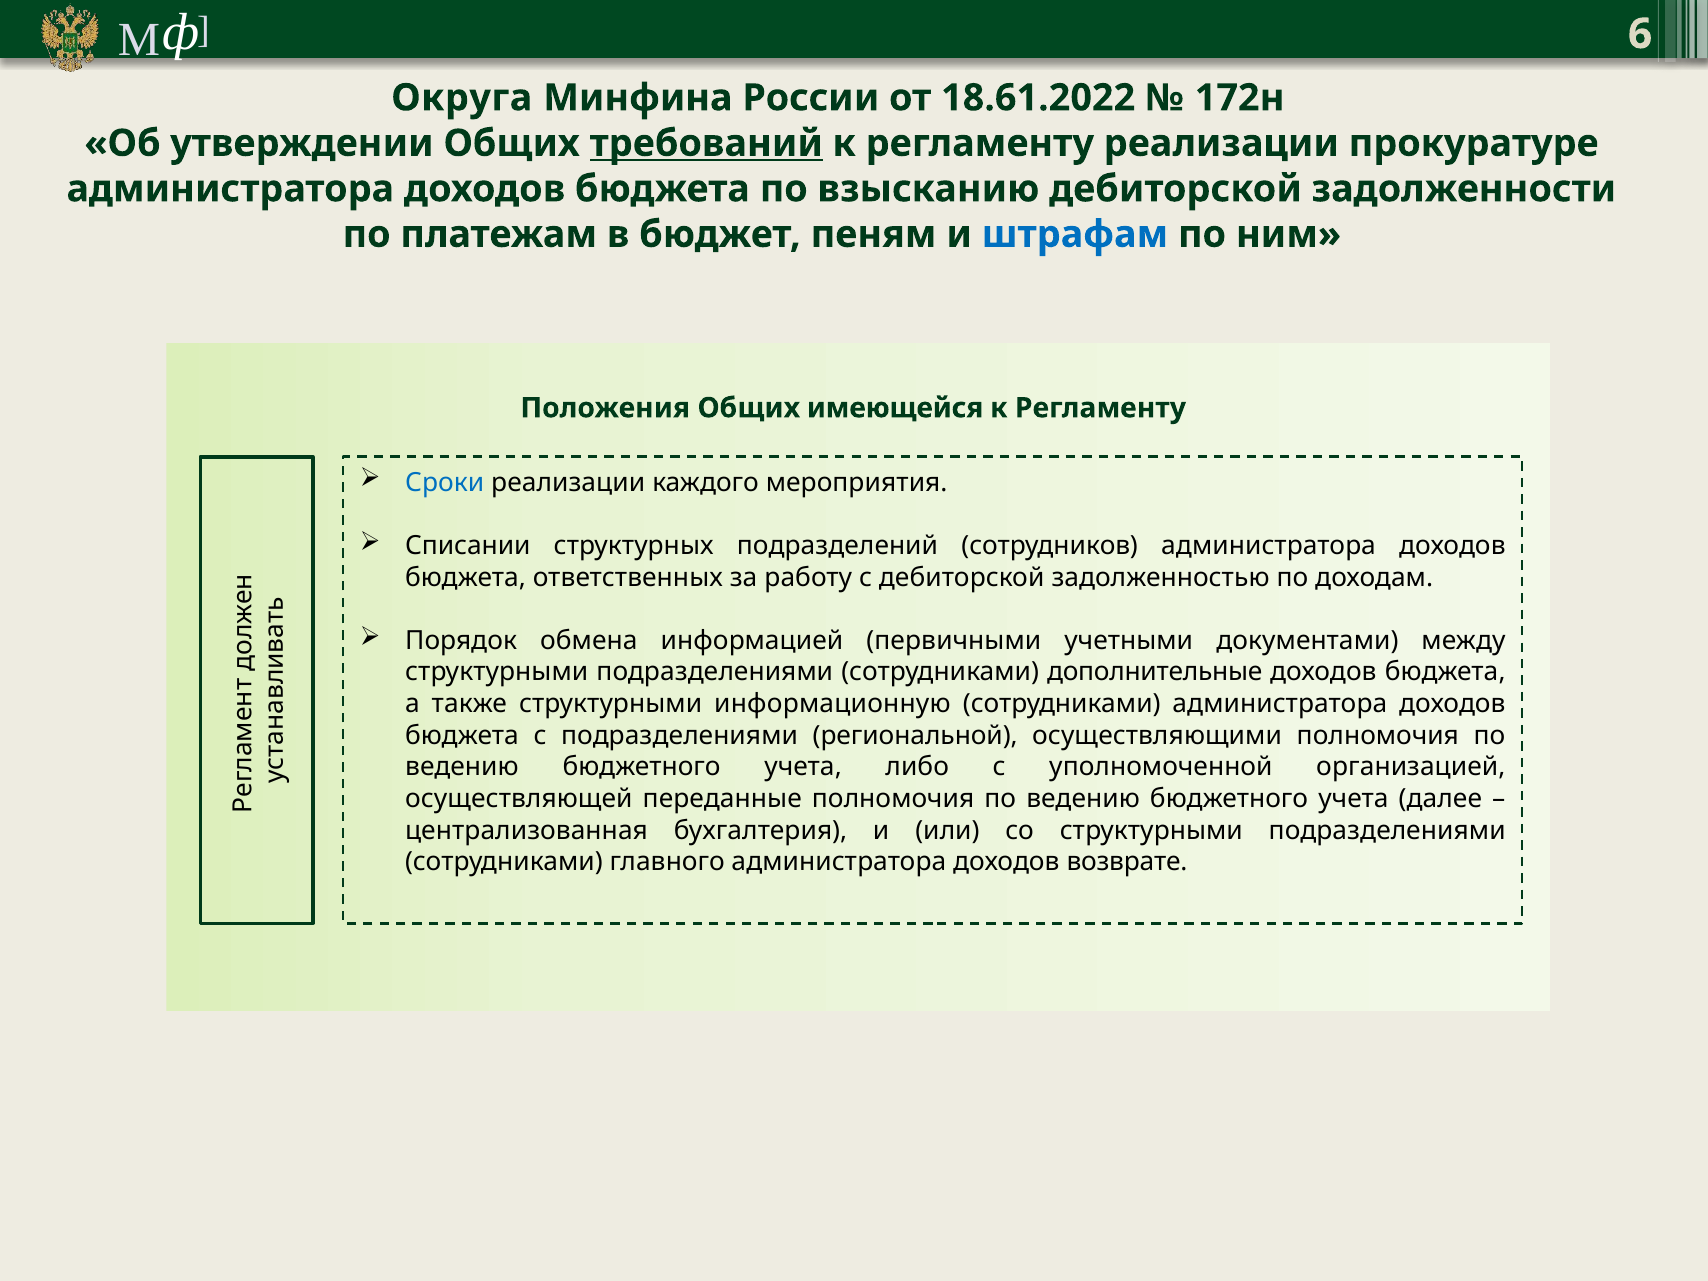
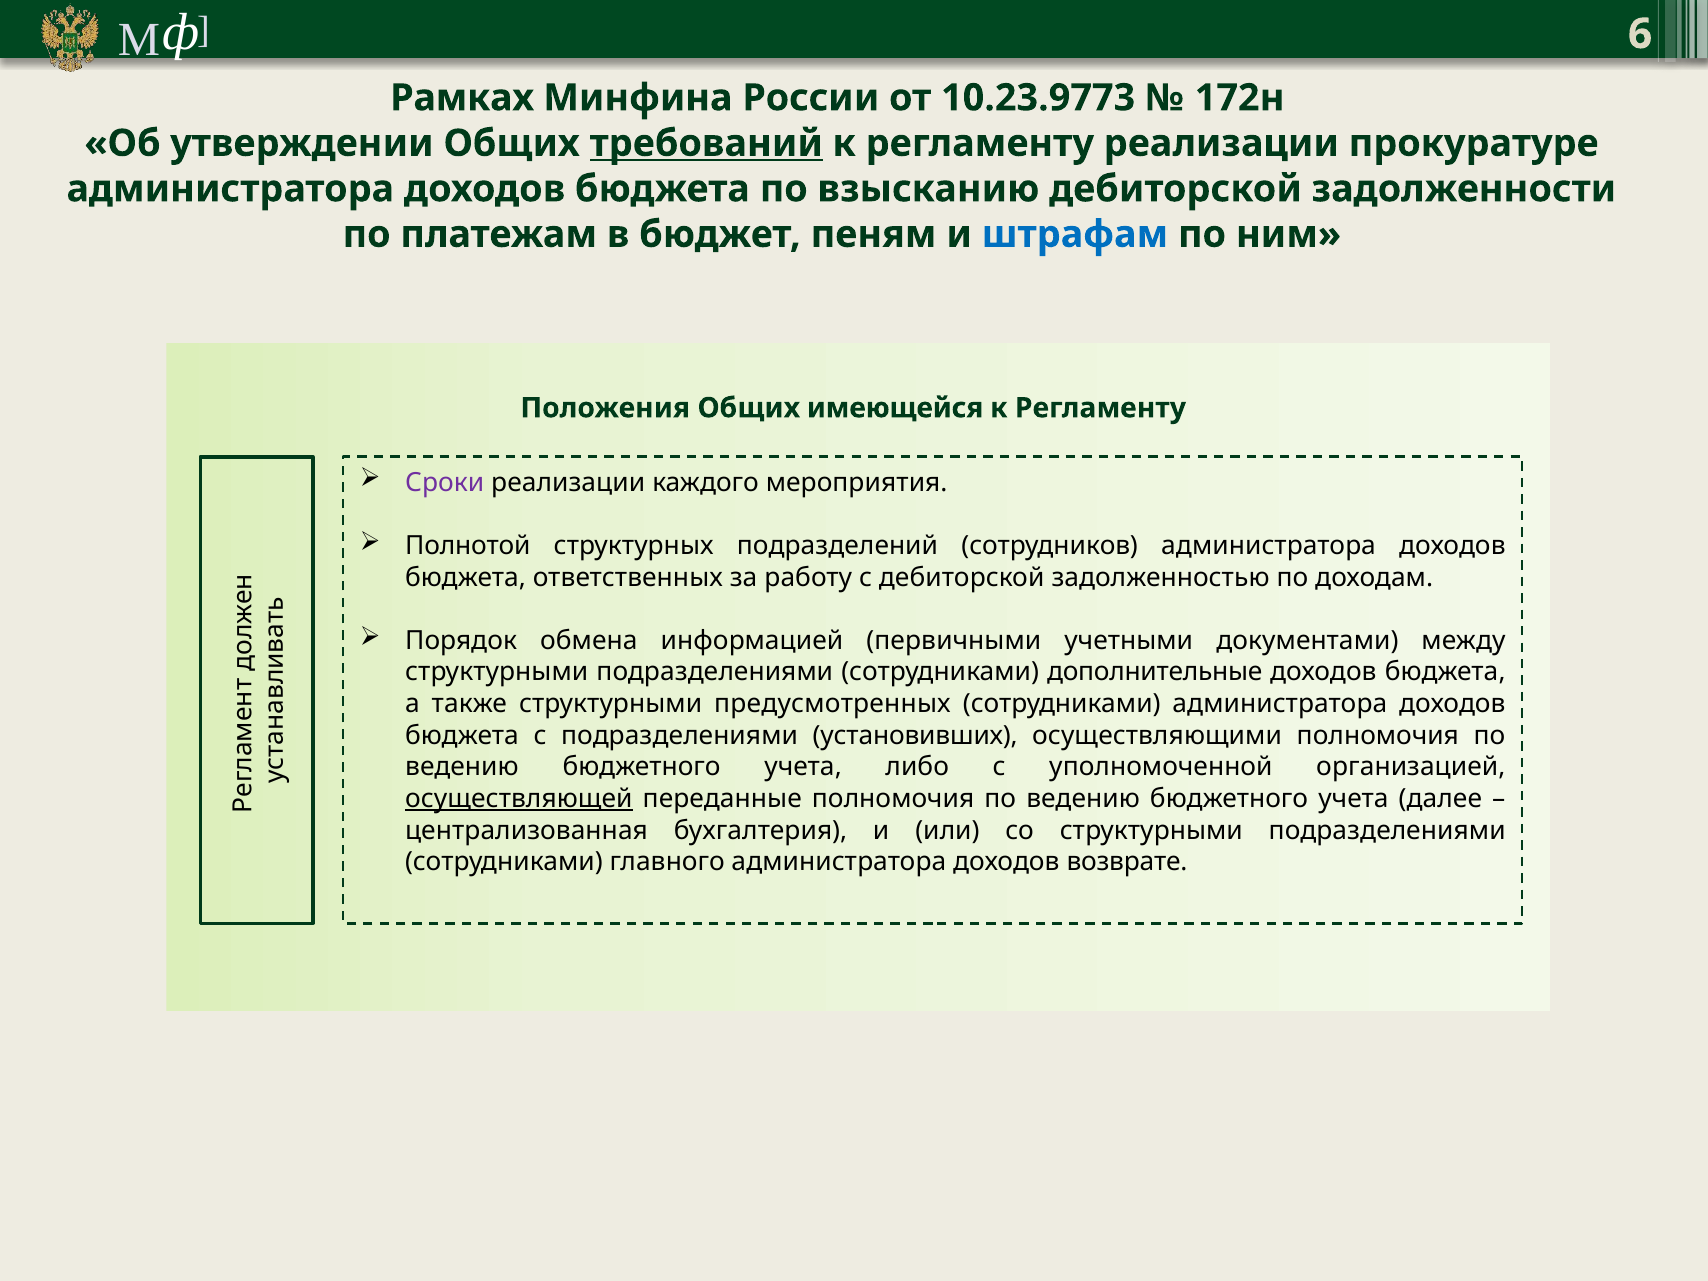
Округа: Округа -> Рамках (462, 98)
18.61.2022: 18.61.2022 -> 10.23.9773 (1038, 98)
Сроки colour: blue -> purple (445, 483)
Списании: Списании -> Полнотой (468, 546)
информационную: информационную -> предусмотренных (832, 704)
региональной: региональной -> установивших (915, 735)
осуществляющей underline: none -> present (519, 799)
